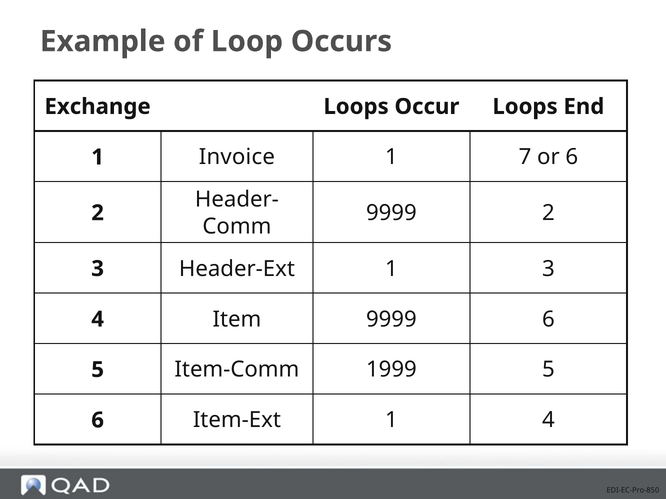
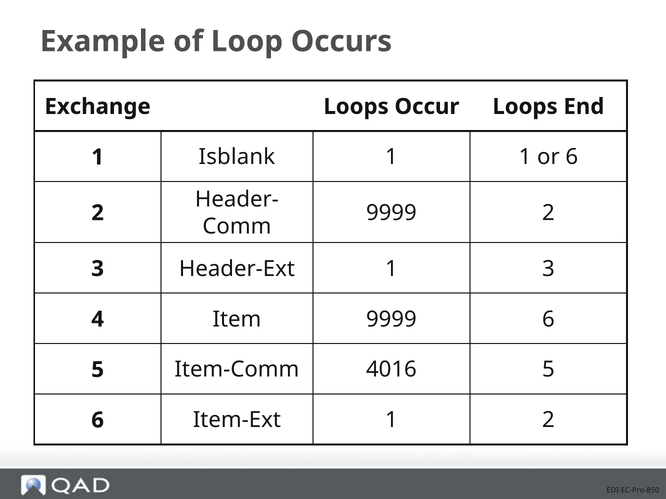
Invoice: Invoice -> Isblank (237, 157)
1 7: 7 -> 1 (525, 157)
1999: 1999 -> 4016 (391, 370)
1 4: 4 -> 2 (548, 421)
